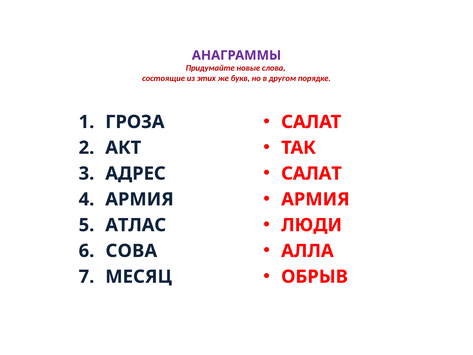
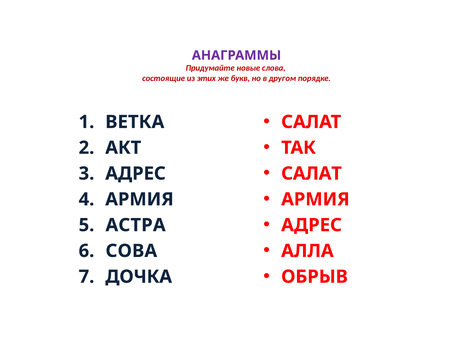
ГРОЗА: ГРОЗА -> ВЕТКА (135, 122)
ЛЮДИ: ЛЮДИ -> АДРЕС (312, 225)
АТЛАС: АТЛАС -> АСТРА (136, 225)
МЕСЯЦ: МЕСЯЦ -> ДОЧКА (139, 276)
